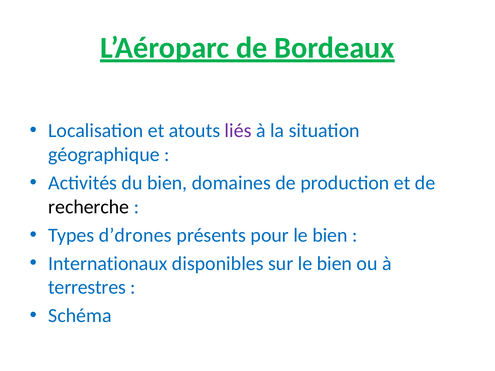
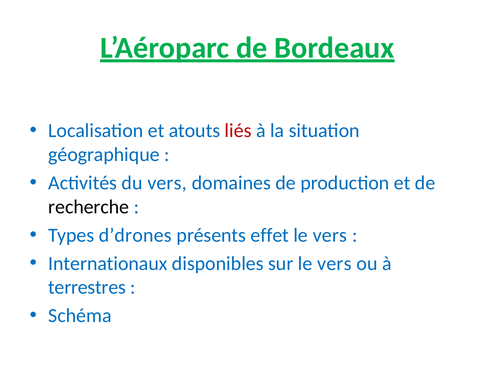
liés colour: purple -> red (238, 131)
du bien: bien -> vers (167, 183)
pour: pour -> effet (270, 235)
bien: bien -> vers (330, 235)
sur le bien: bien -> vers (334, 264)
